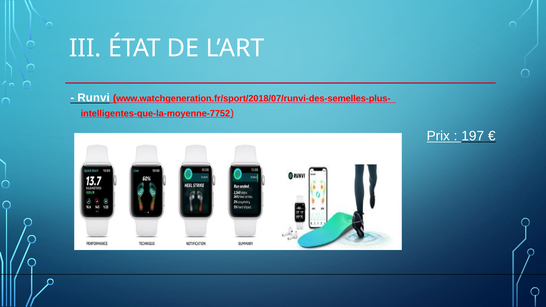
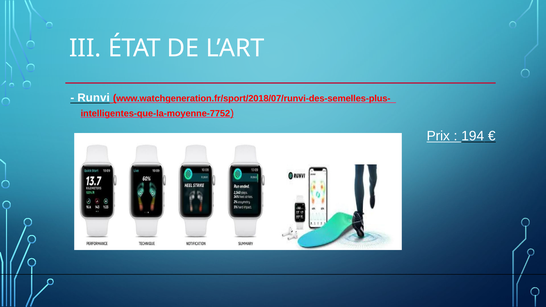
197: 197 -> 194 (473, 136)
